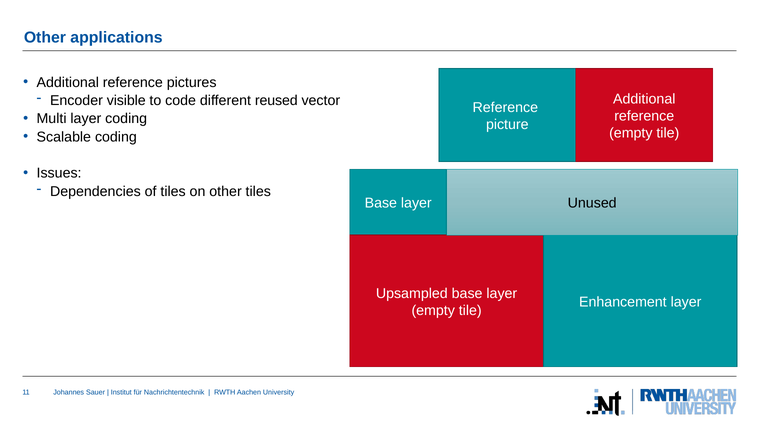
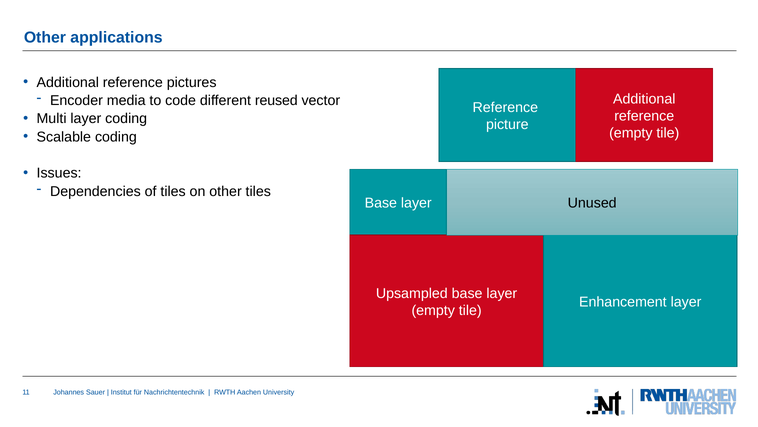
visible: visible -> media (126, 100)
